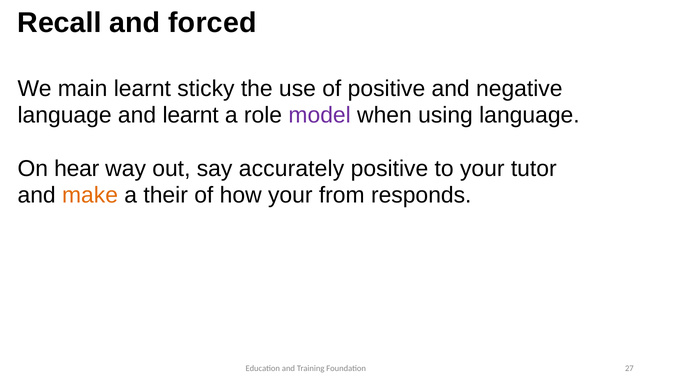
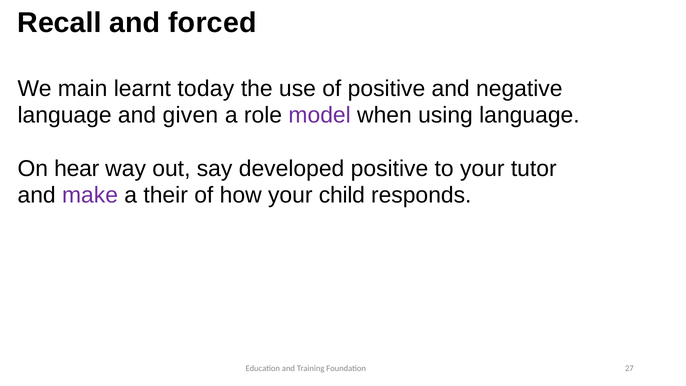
sticky: sticky -> today (206, 89)
and learnt: learnt -> given (190, 115)
accurately: accurately -> developed (292, 169)
make colour: orange -> purple (90, 195)
from: from -> child (342, 195)
